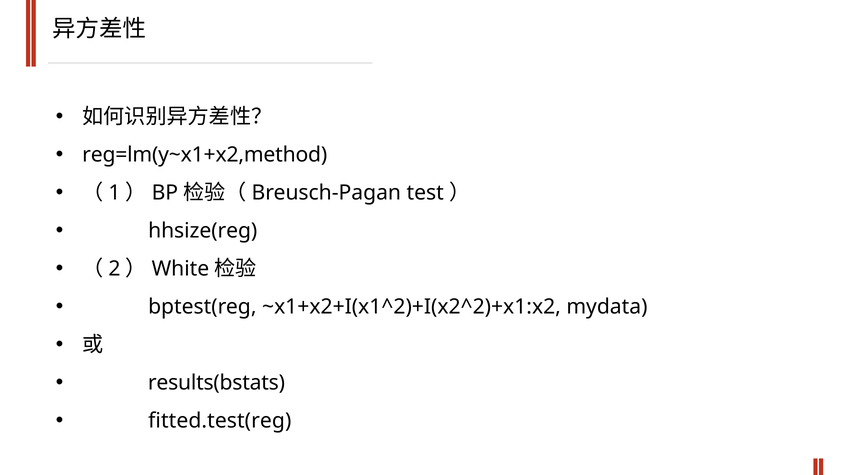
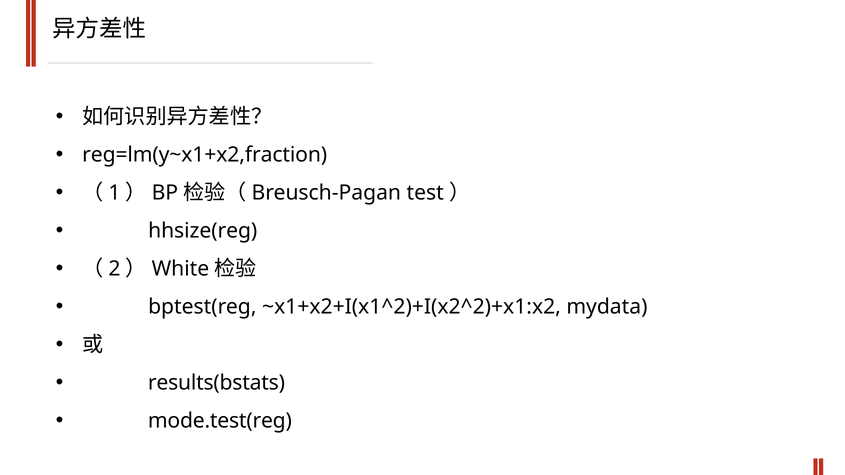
reg=lm(y~x1+x2,method: reg=lm(y~x1+x2,method -> reg=lm(y~x1+x2,fraction (205, 155)
fitted.test(reg: fitted.test(reg -> mode.test(reg (220, 421)
